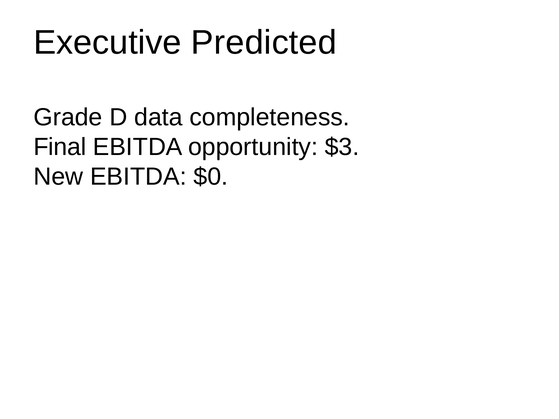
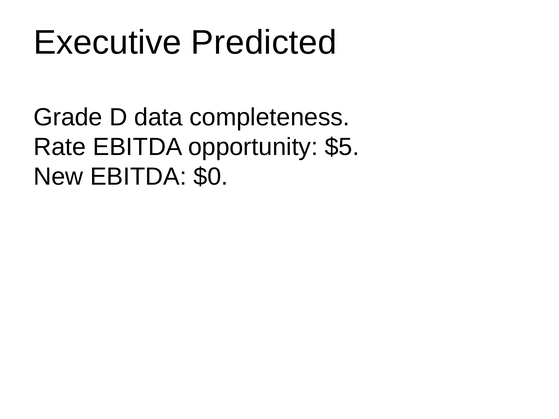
Final: Final -> Rate (60, 147)
$3: $3 -> $5 (342, 147)
